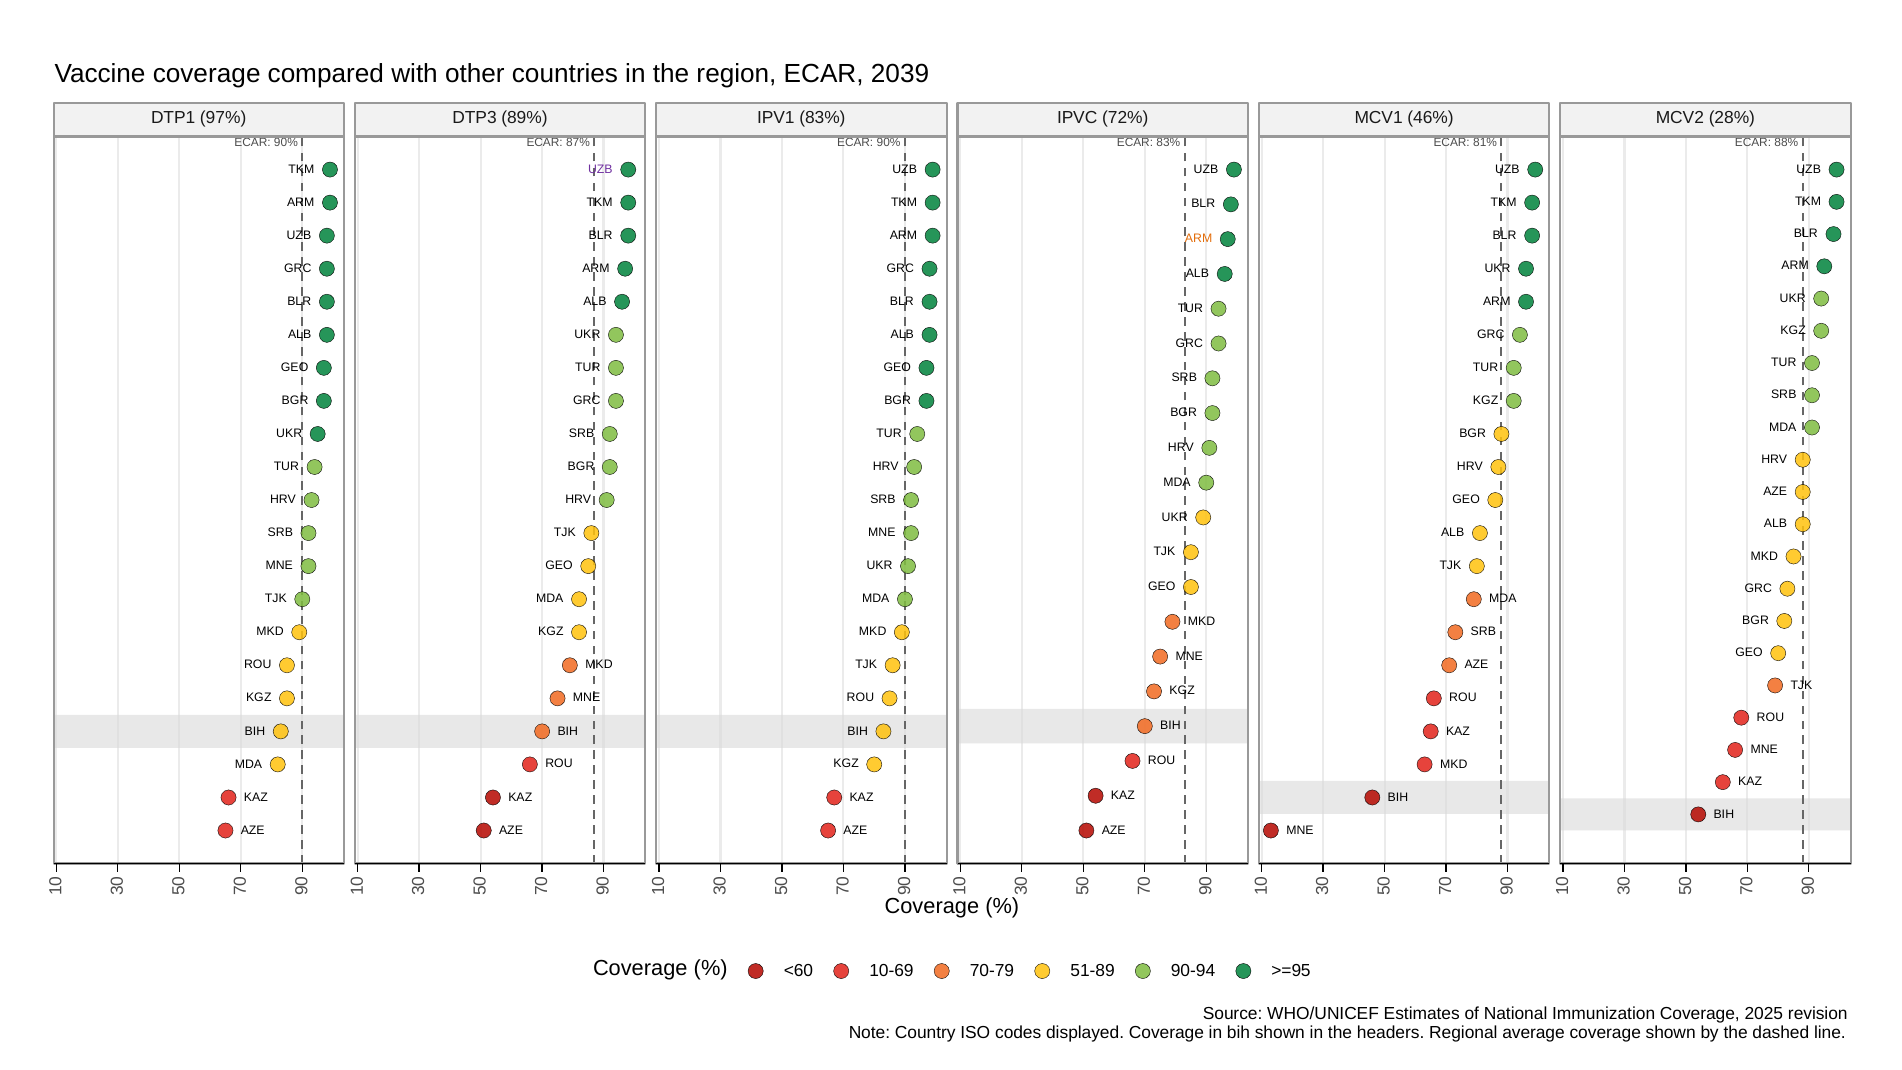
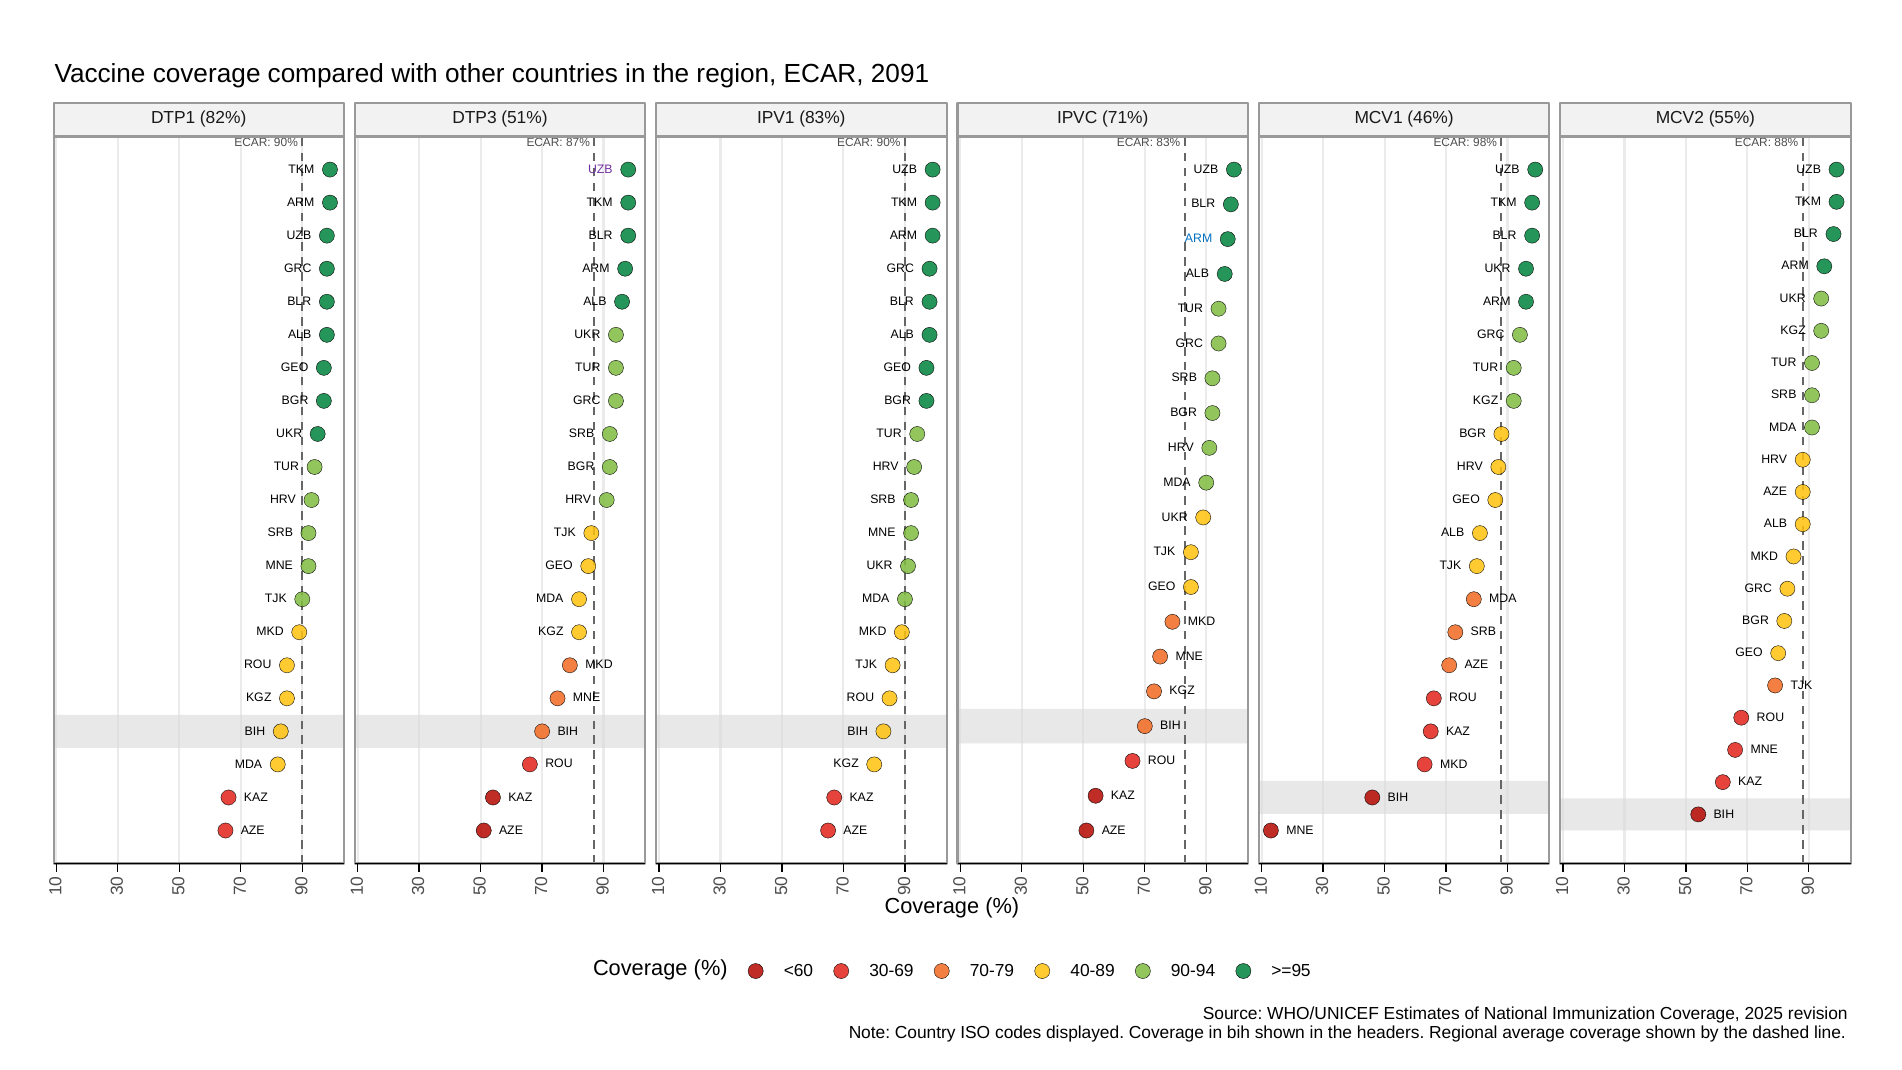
2039: 2039 -> 2091 (900, 74)
97%: 97% -> 82% (223, 117)
89%: 89% -> 51% (524, 117)
72%: 72% -> 71% (1125, 117)
28%: 28% -> 55% (1732, 117)
81%: 81% -> 98% (1485, 143)
ARM colour: orange -> blue (1199, 239)
10-69: 10-69 -> 30-69 (891, 970)
51-89: 51-89 -> 40-89 (1093, 970)
